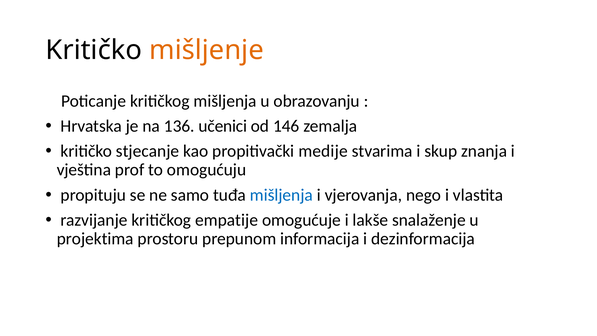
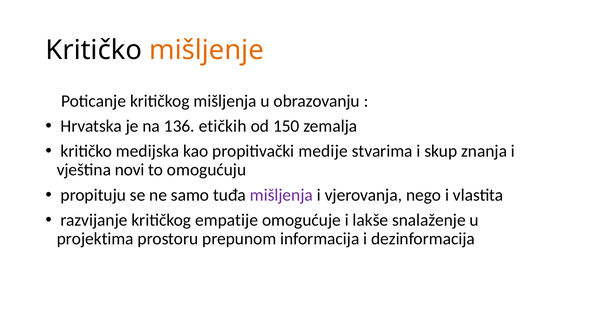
učenici: učenici -> etičkih (223, 126)
146: 146 -> 150 (286, 126)
stjecanje: stjecanje -> medijska (148, 151)
prof: prof -> novi (130, 170)
mišljenja colour: blue -> purple (281, 195)
